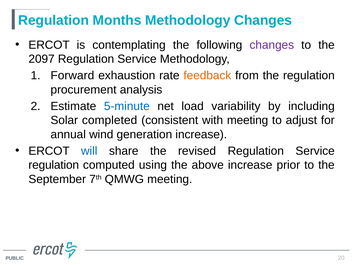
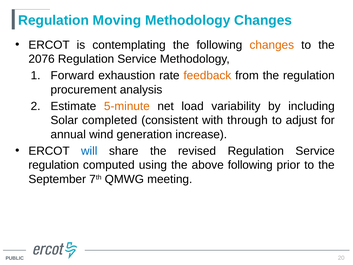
Months: Months -> Moving (117, 20)
changes colour: purple -> orange (272, 45)
2097: 2097 -> 2076 (42, 59)
5-minute colour: blue -> orange (127, 106)
with meeting: meeting -> through (247, 120)
above increase: increase -> following (250, 165)
